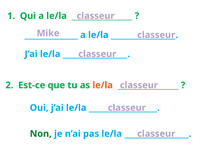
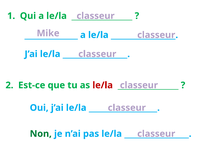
le/la colour: orange -> red (103, 85)
